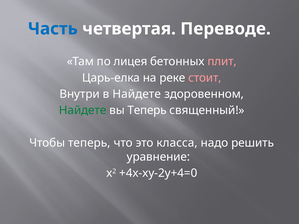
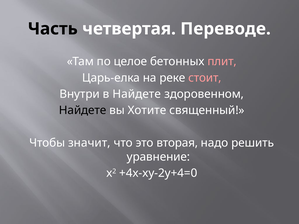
Часть colour: blue -> black (53, 29)
лицея: лицея -> целое (130, 62)
Найдете colour: green -> black (83, 110)
вы Теперь: Теперь -> Хотите (147, 110)
Чтобы теперь: теперь -> значит (89, 143)
класса: класса -> вторая (177, 143)
